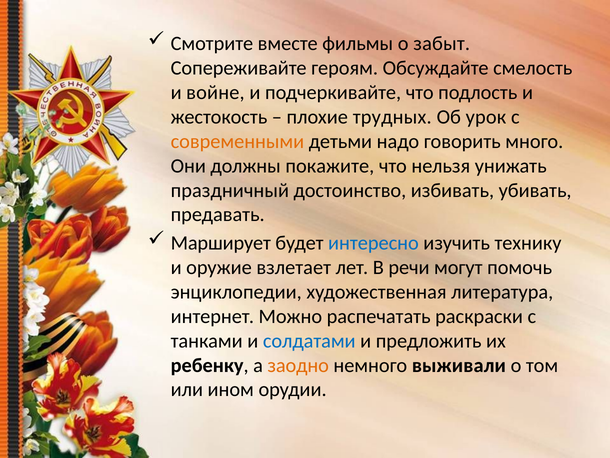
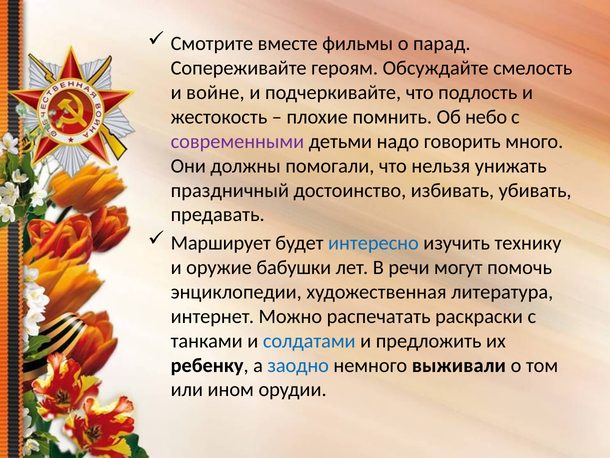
забыт: забыт -> парад (442, 44)
трудных: трудных -> помнить (392, 117)
урок: урок -> небо (486, 117)
современными colour: orange -> purple (237, 141)
покажите: покажите -> помогали (330, 166)
взлетает: взлетает -> бабушки (294, 267)
заодно colour: orange -> blue (298, 365)
